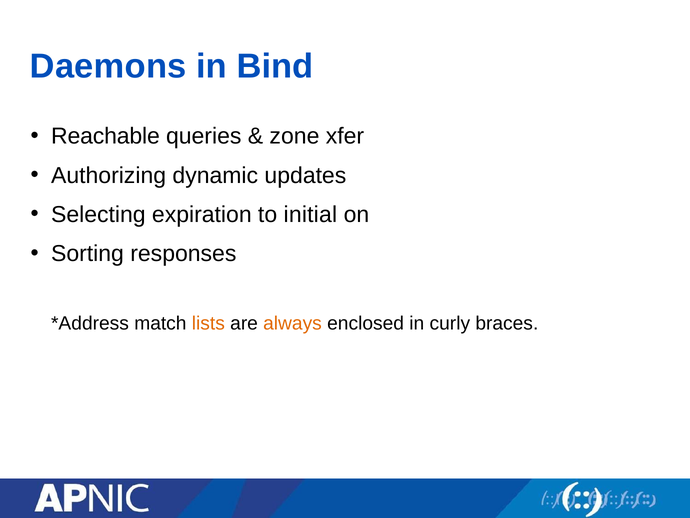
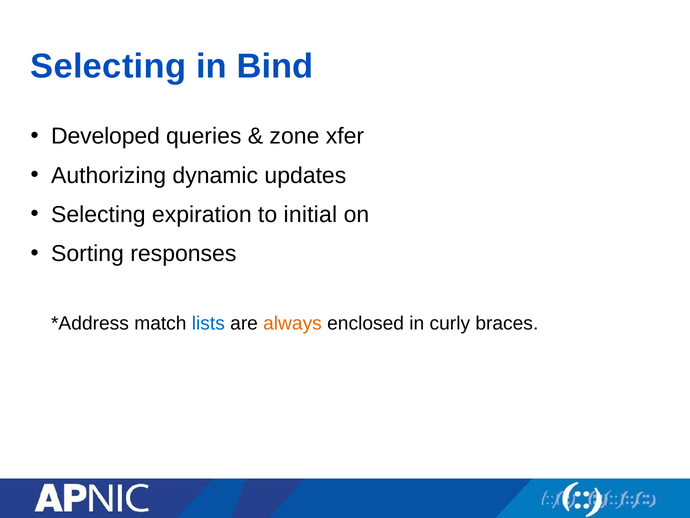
Daemons: Daemons -> Selecting (108, 66)
Reachable: Reachable -> Developed (105, 136)
lists colour: orange -> blue (208, 323)
